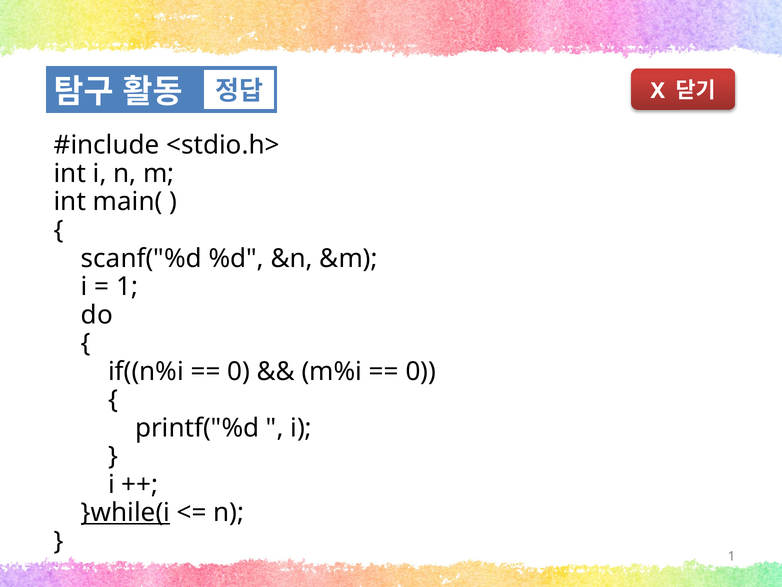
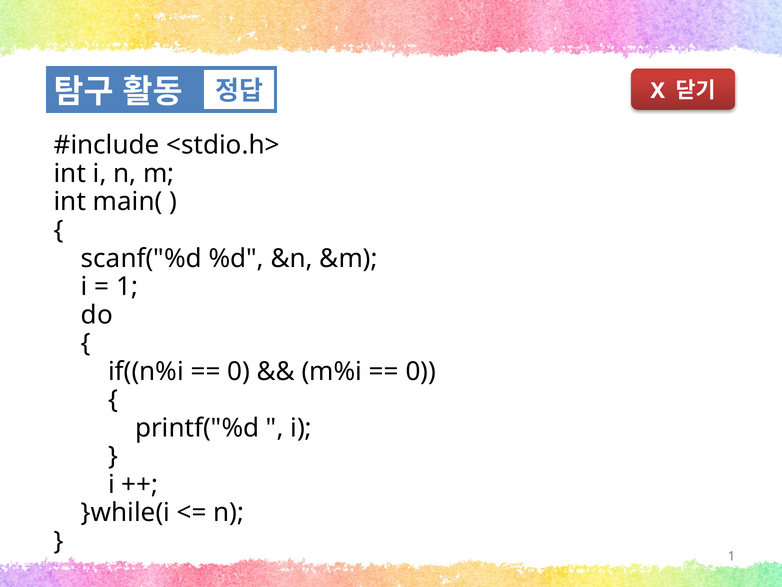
}while(i underline: present -> none (126, 512)
